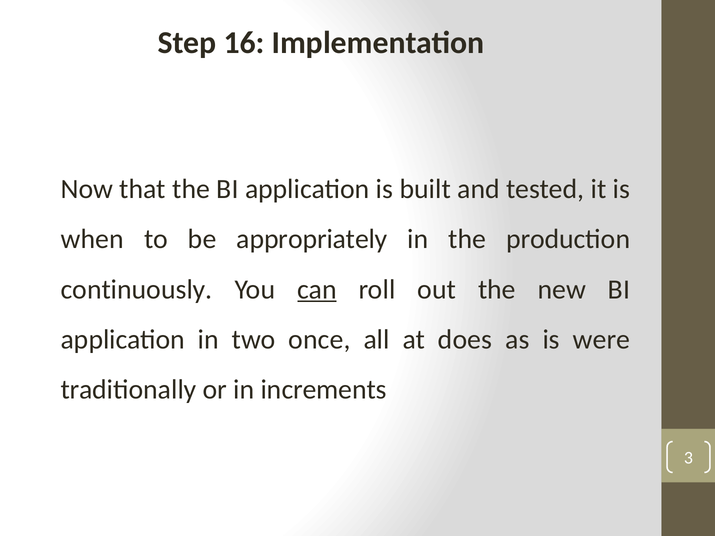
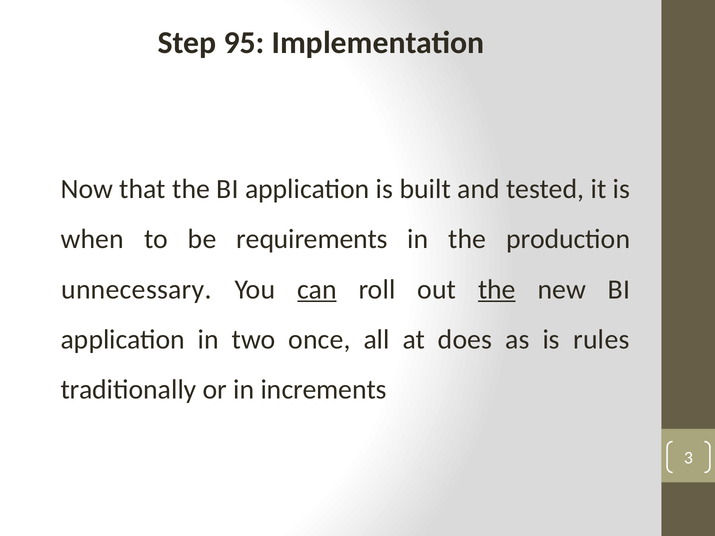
16: 16 -> 95 (244, 43)
appropriately: appropriately -> requirements (312, 239)
continuously: continuously -> unnecessary (136, 289)
the underline: none -> present (497, 289)
were: were -> rules (601, 340)
